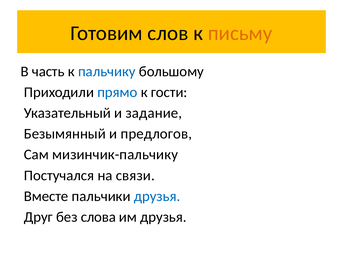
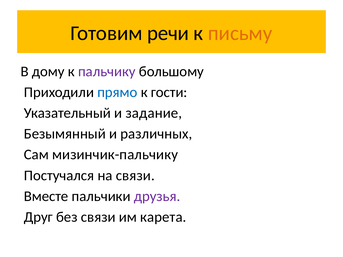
слов: слов -> речи (168, 33)
часть: часть -> дому (48, 72)
пальчику colour: blue -> purple (107, 72)
предлогов: предлогов -> различных (156, 134)
друзья colour: blue -> purple (157, 196)
без слова: слова -> связи (98, 217)
им друзья: друзья -> карета (163, 217)
